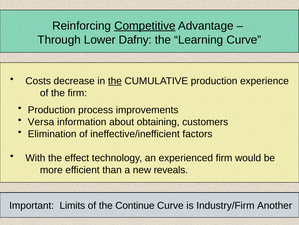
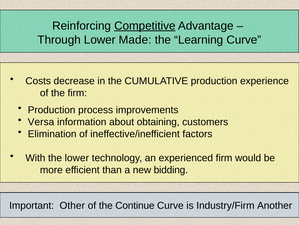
Dafny: Dafny -> Made (135, 40)
the underline: present -> none (115, 81)
the effect: effect -> lower (77, 157)
reveals: reveals -> bidding (171, 169)
Limits: Limits -> Other (72, 205)
